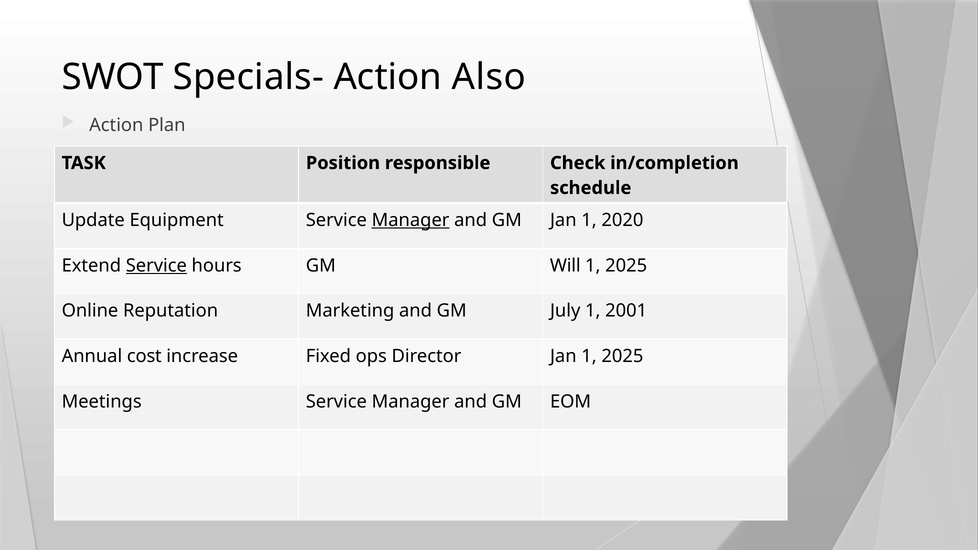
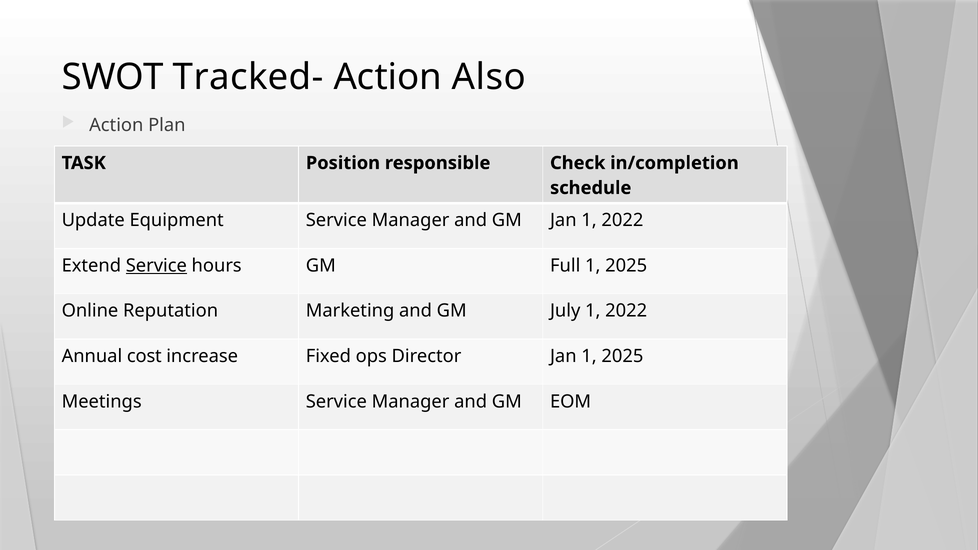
Specials-: Specials- -> Tracked- (248, 77)
Manager underline: present -> none (411, 220)
Jan 1 2020: 2020 -> 2022 (622, 220)
Will: Will -> Full (565, 266)
July 1 2001: 2001 -> 2022 (626, 311)
